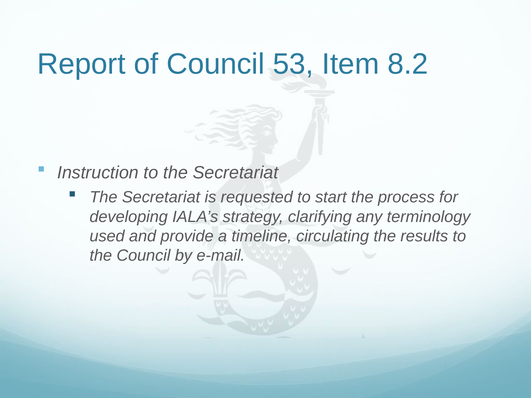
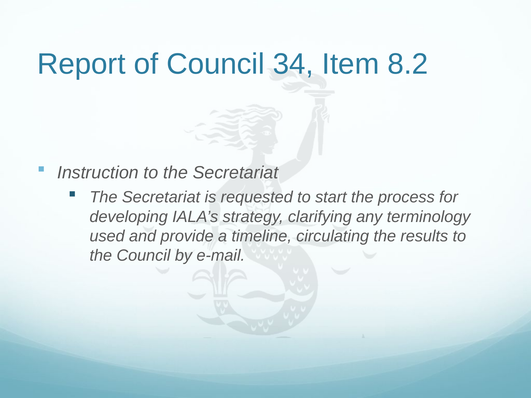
53: 53 -> 34 (293, 64)
